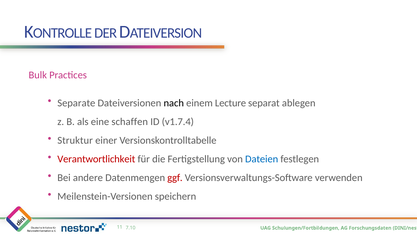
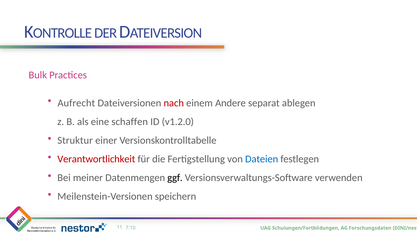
Separate: Separate -> Aufrecht (76, 103)
nach colour: black -> red (174, 103)
Lecture: Lecture -> Andere (231, 103)
v1.7.4: v1.7.4 -> v1.2.0 (178, 122)
andere: andere -> meiner (88, 178)
ggf colour: red -> black (175, 178)
